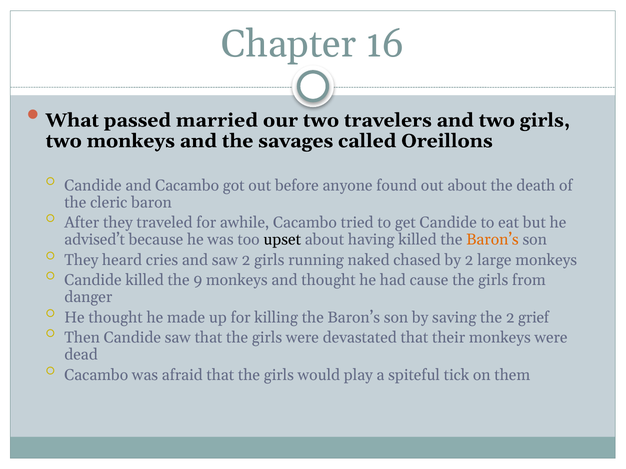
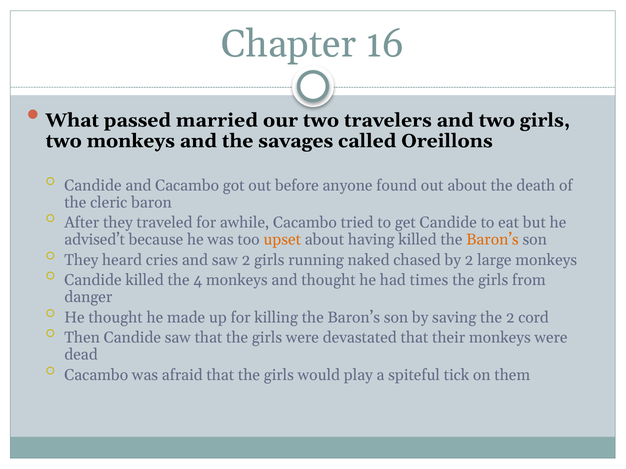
upset colour: black -> orange (282, 240)
9: 9 -> 4 (198, 281)
cause: cause -> times (429, 281)
grief: grief -> cord (534, 318)
